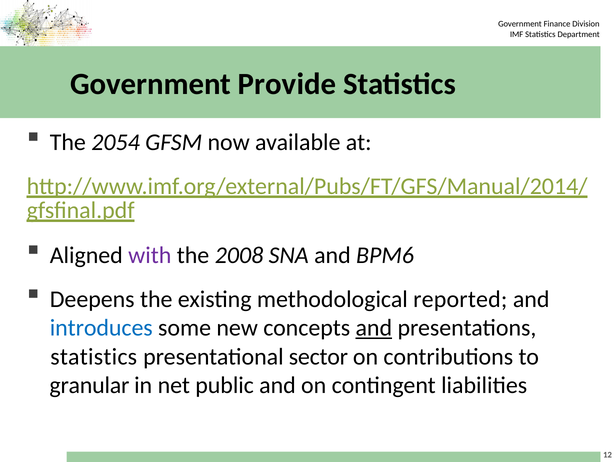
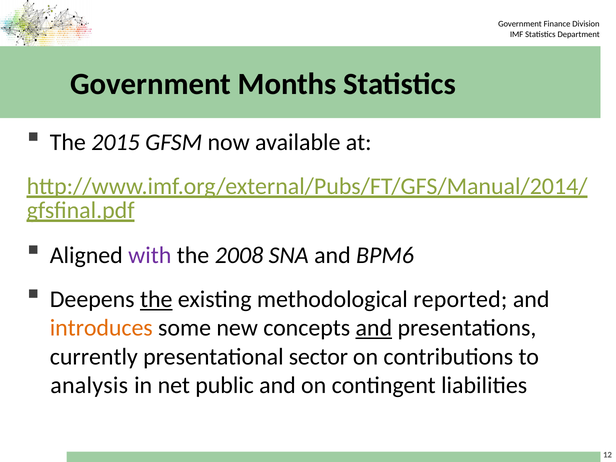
Provide: Provide -> Months (287, 84)
2054: 2054 -> 2015 (116, 142)
the underline: none -> present (156, 299)
introduces colour: blue -> orange (101, 328)
statistics: statistics -> currently (94, 357)
granular: granular -> analysis (89, 386)
